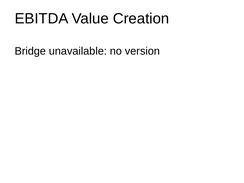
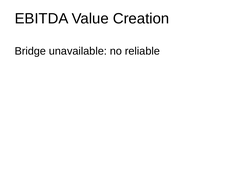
version: version -> reliable (142, 51)
